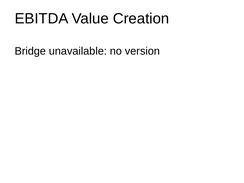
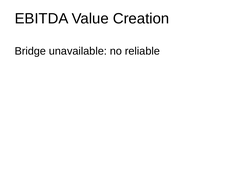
version: version -> reliable (142, 51)
